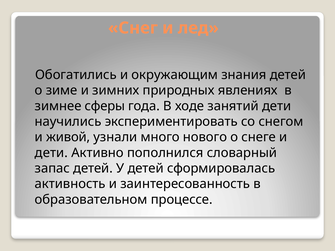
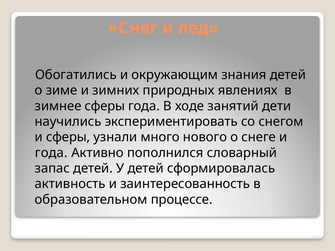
и живой: живой -> сферы (68, 137)
дети: дети -> года (51, 153)
